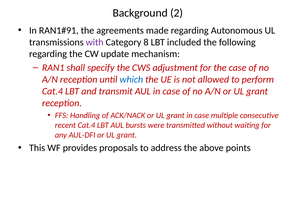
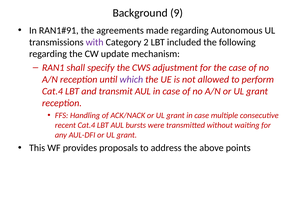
2: 2 -> 9 (177, 13)
8: 8 -> 2 (146, 42)
which colour: blue -> purple (131, 80)
